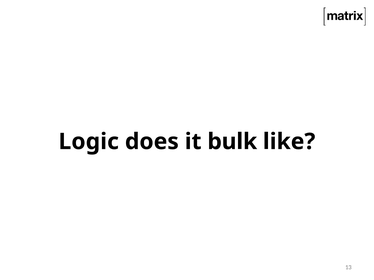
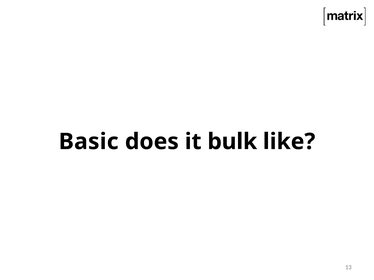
Logic: Logic -> Basic (89, 142)
